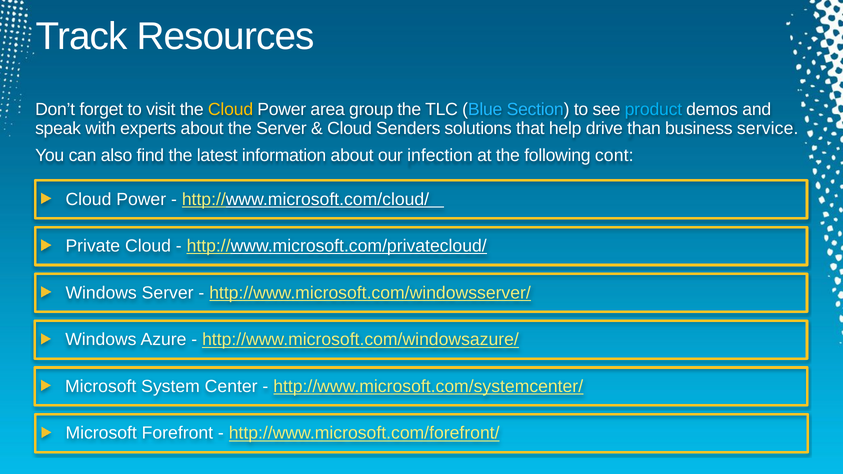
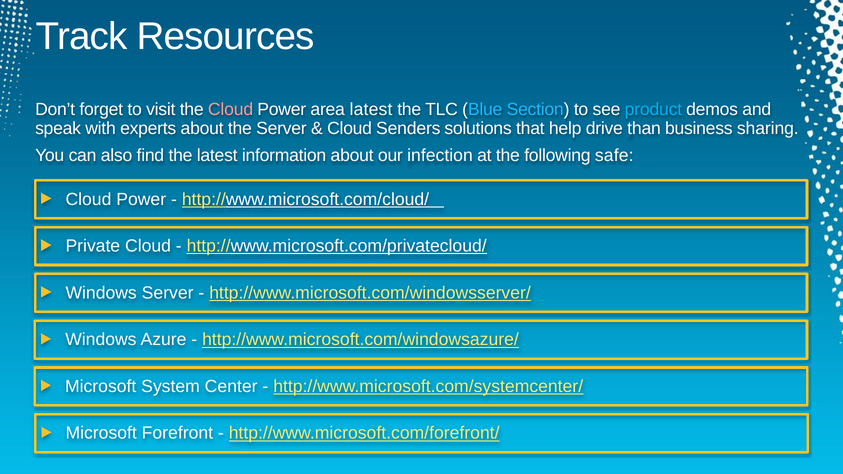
Cloud colour: yellow -> pink (231, 110)
area group: group -> latest (371, 110)
service: service -> sharing (768, 128)
cont: cont -> safe (614, 156)
